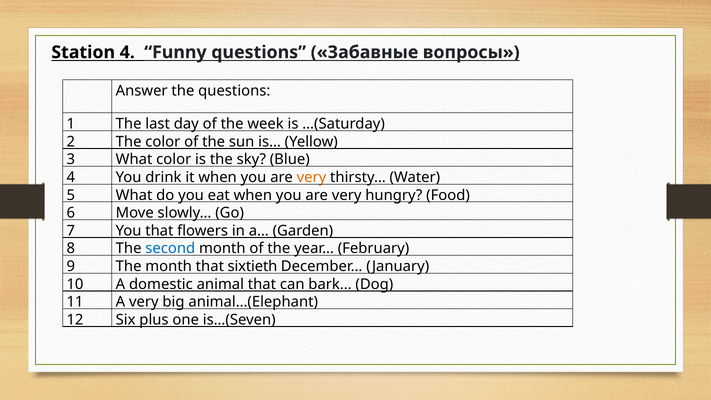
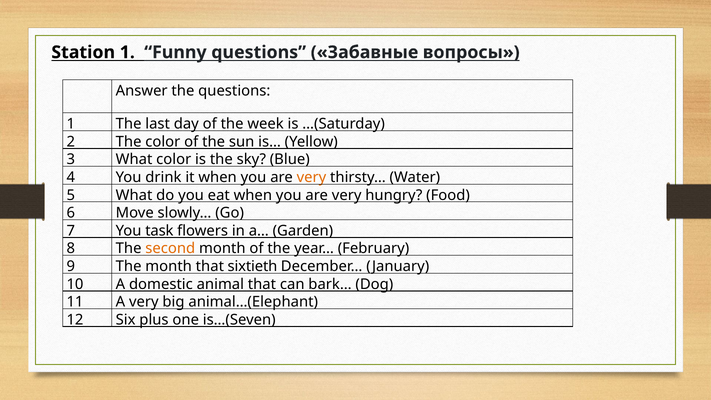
Station 4: 4 -> 1 (127, 52)
You that: that -> task (159, 231)
second colour: blue -> orange (170, 249)
